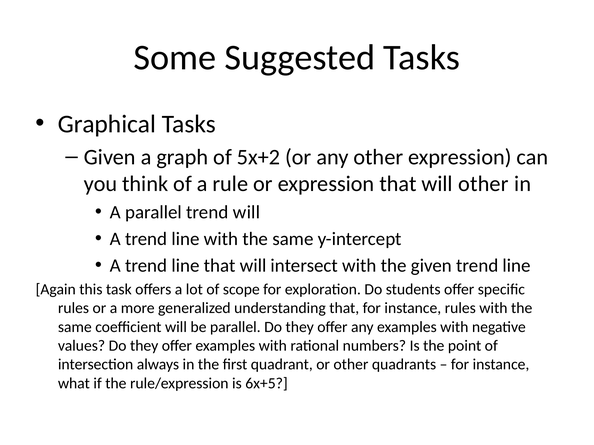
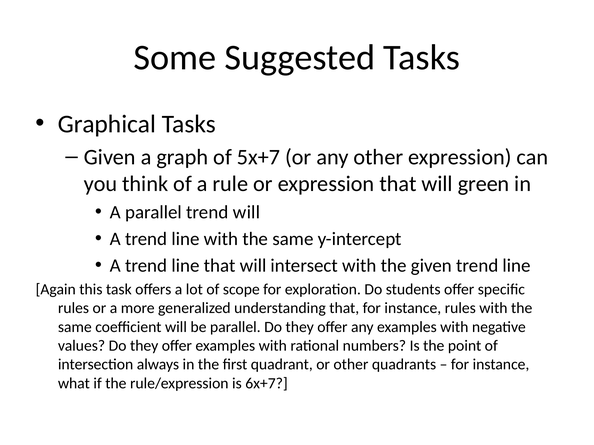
5x+2: 5x+2 -> 5x+7 (258, 157)
will other: other -> green (484, 184)
6x+5: 6x+5 -> 6x+7 (267, 384)
